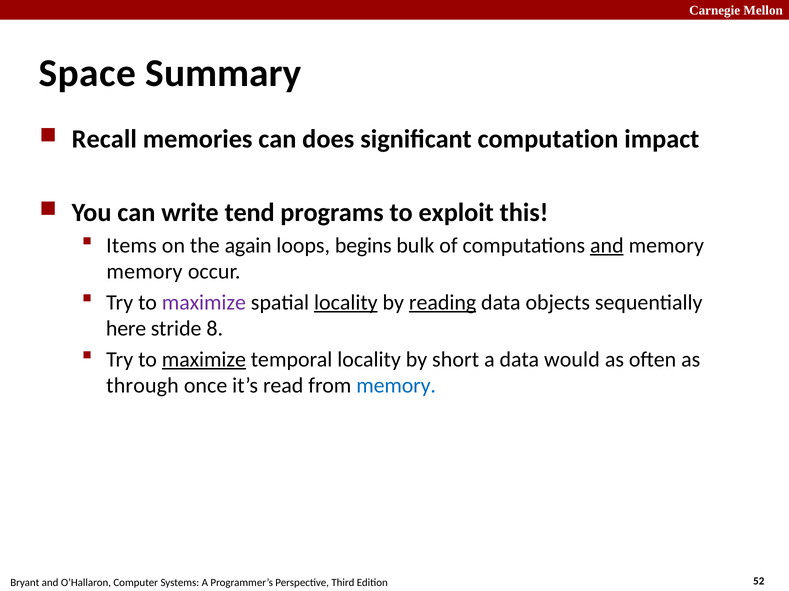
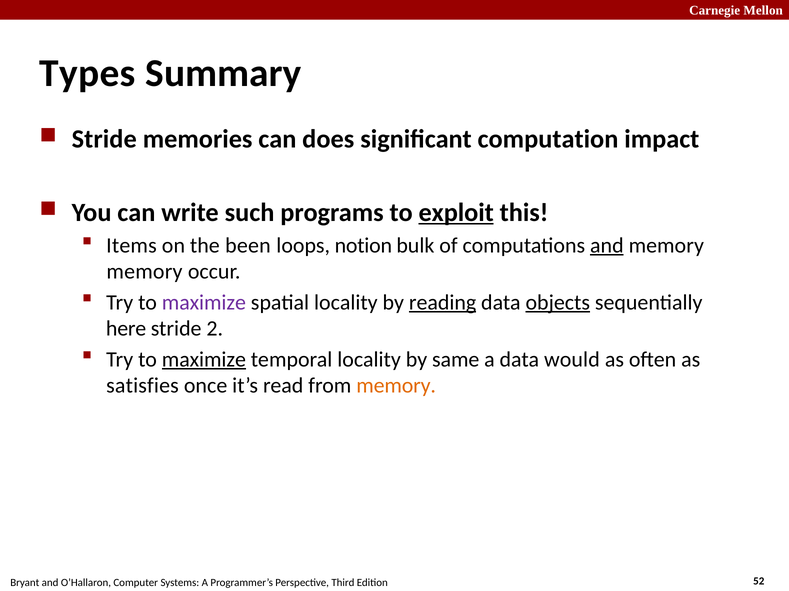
Space: Space -> Types (87, 73)
Recall: Recall -> Stride (104, 139)
tend: tend -> such (250, 213)
exploit underline: none -> present (456, 213)
again: again -> been (248, 246)
begins: begins -> notion (363, 246)
locality underline: present -> none (346, 303)
objects underline: none -> present (558, 303)
8: 8 -> 2 (215, 329)
short: short -> same (456, 360)
through: through -> satisfies (143, 386)
memory colour: blue -> orange (396, 386)
